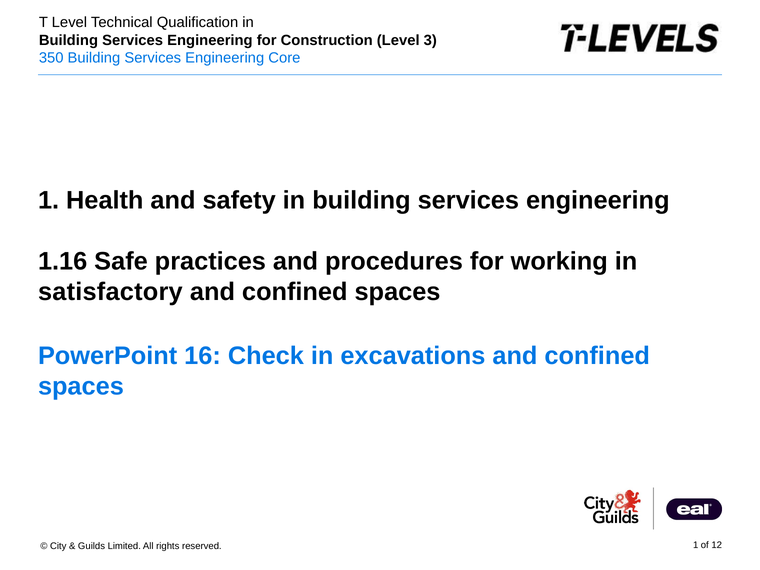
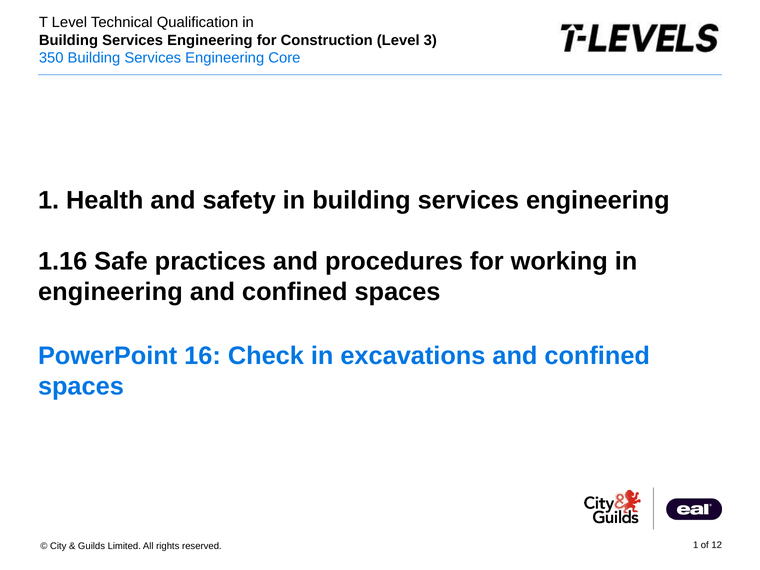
satisfactory: satisfactory -> engineering (110, 292)
